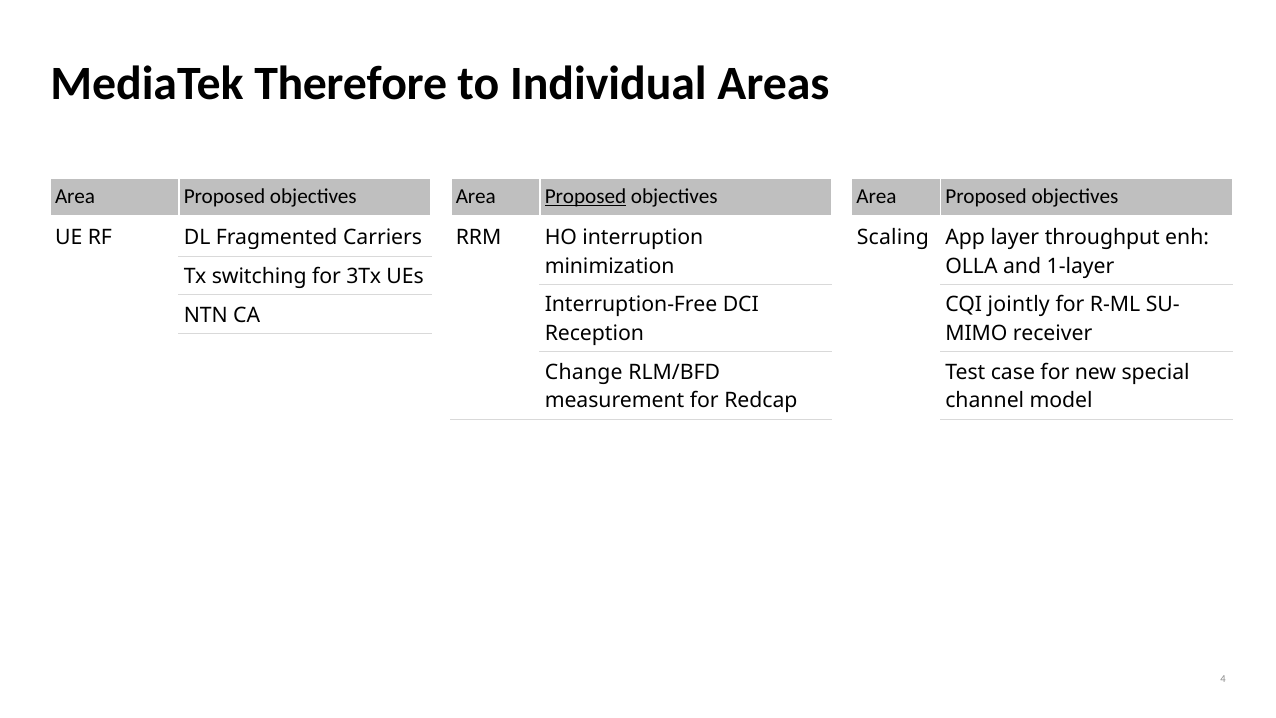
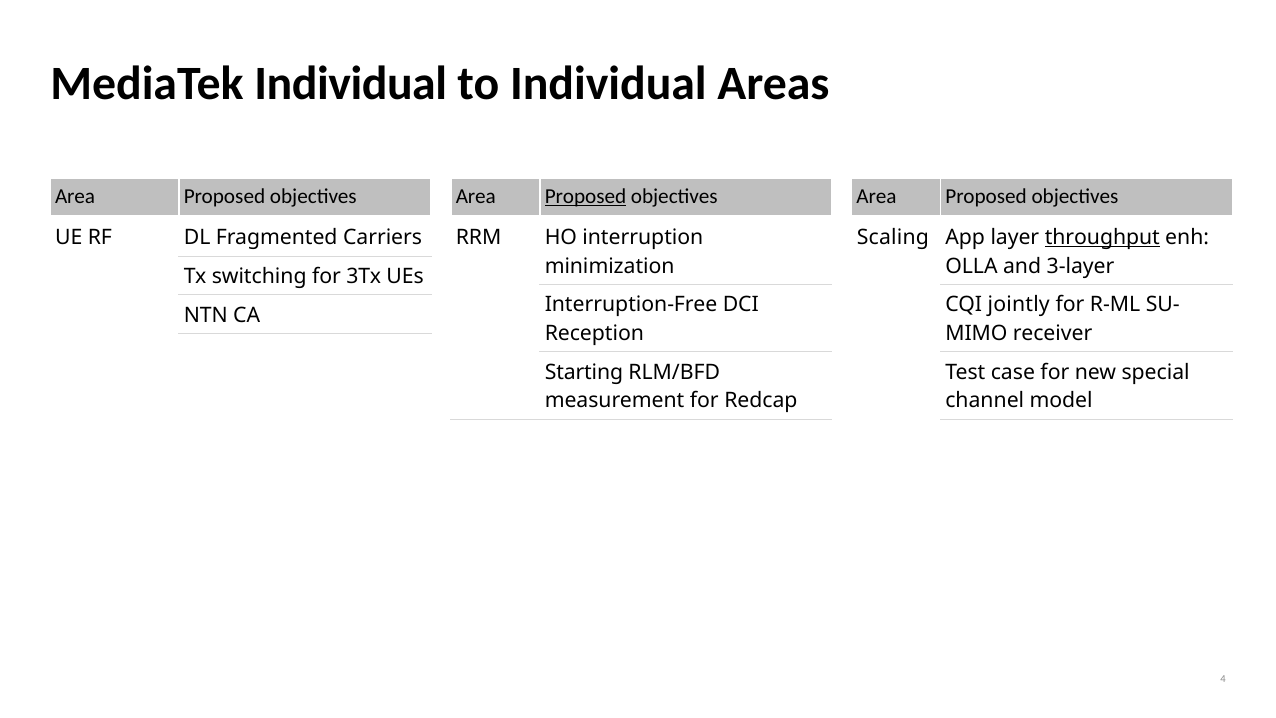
MediaTek Therefore: Therefore -> Individual (351, 83)
throughput underline: none -> present (1102, 237)
1-layer: 1-layer -> 3-layer (1081, 266)
Change: Change -> Starting (584, 372)
